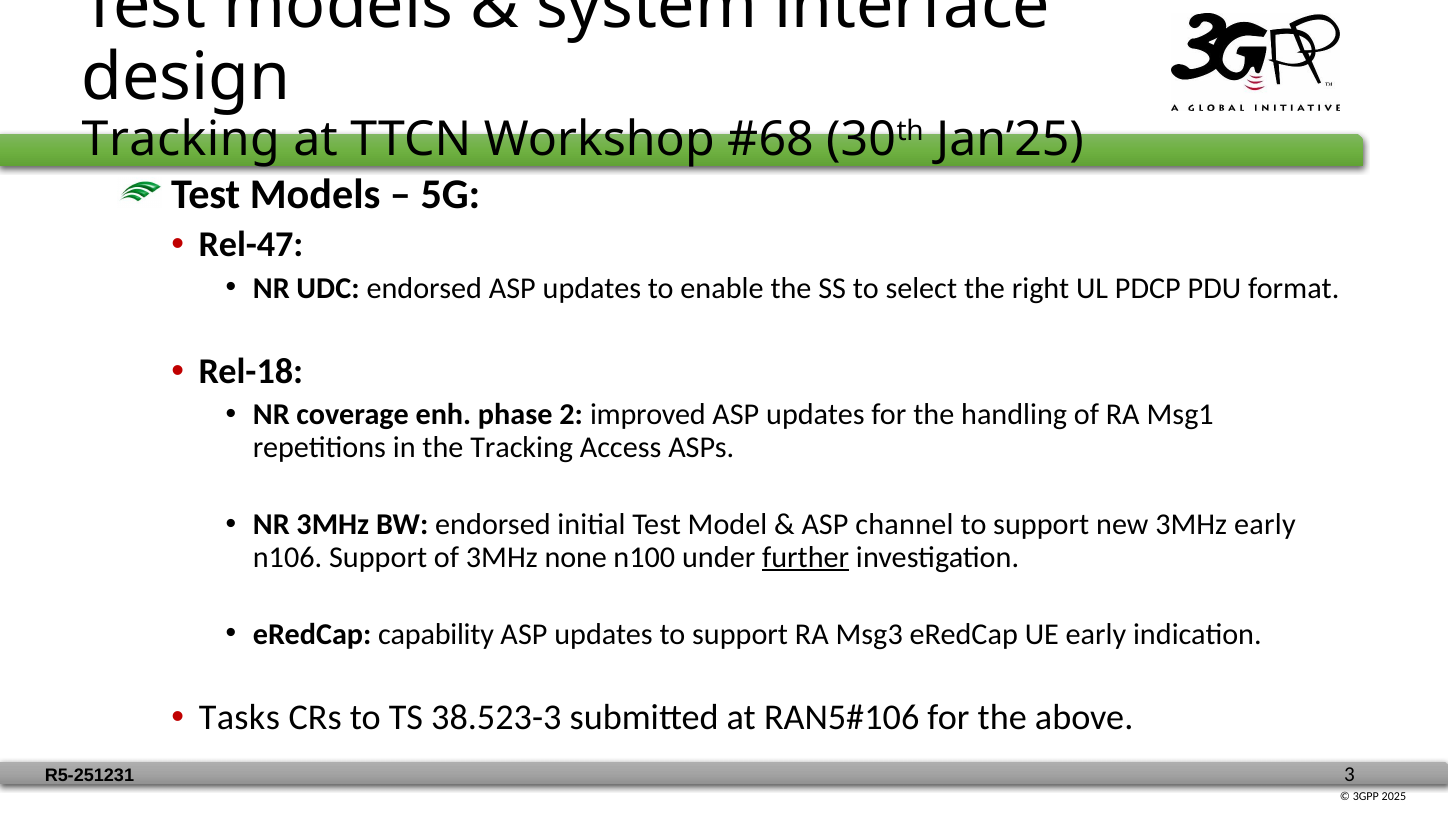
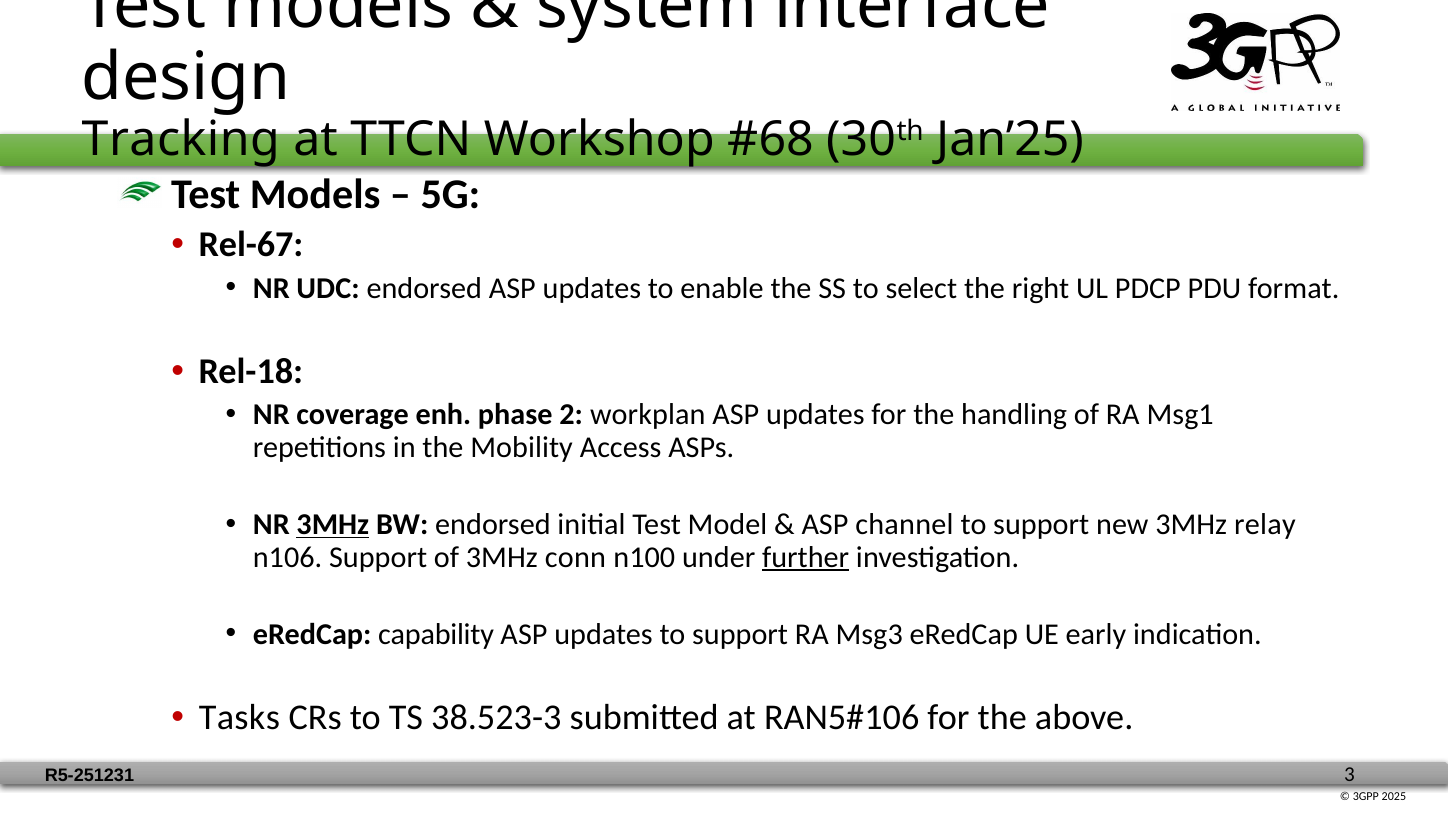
Rel-47: Rel-47 -> Rel-67 (251, 245)
improved: improved -> workplan (648, 415)
the Tracking: Tracking -> Mobility (522, 447)
3MHz underline: none -> present (333, 524)
3MHz early: early -> relay (1265, 524)
none: none -> conn (575, 557)
